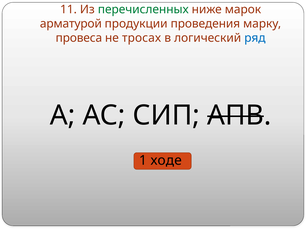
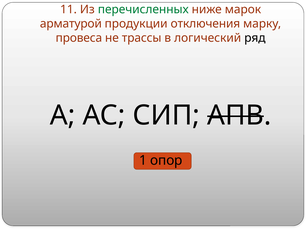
проведения: проведения -> отключения (205, 24)
тросах: тросах -> трассы (142, 38)
ряд colour: blue -> black (255, 38)
ходе: ходе -> опор (166, 161)
